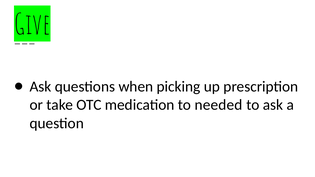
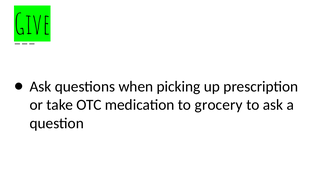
needed: needed -> grocery (219, 105)
